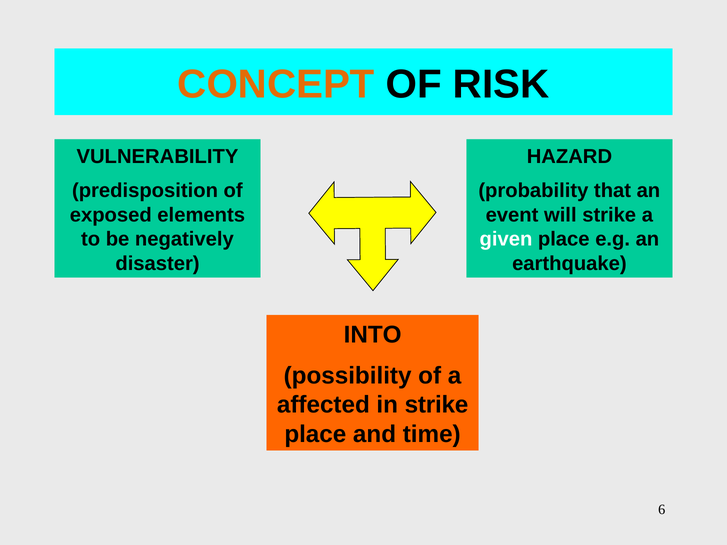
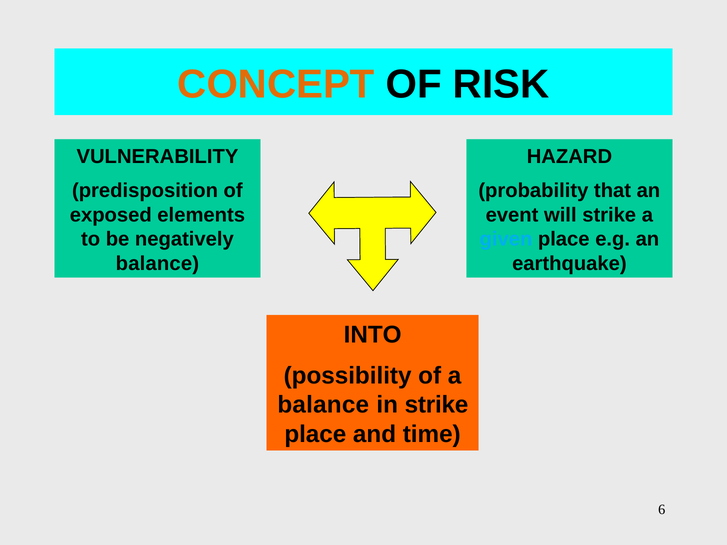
given colour: white -> light blue (506, 239)
disaster: disaster -> balance (157, 263)
affected: affected -> balance (323, 405)
